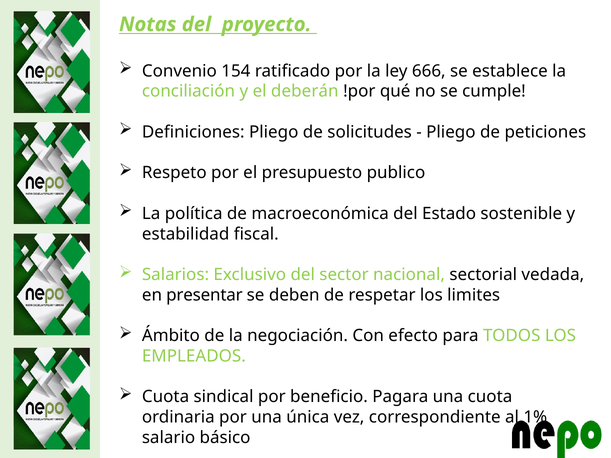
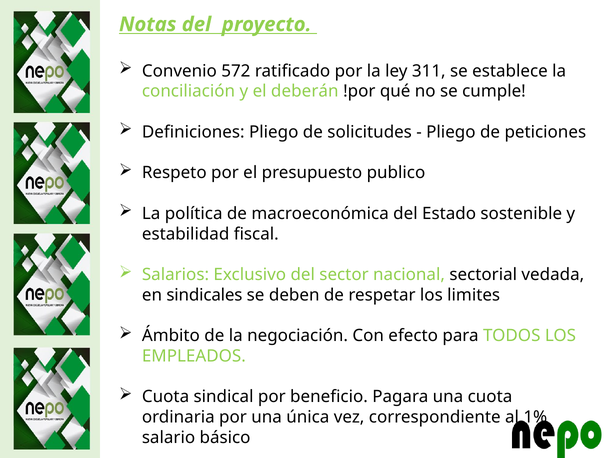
154: 154 -> 572 (236, 71)
666: 666 -> 311 (429, 71)
presentar: presentar -> sindicales (204, 295)
